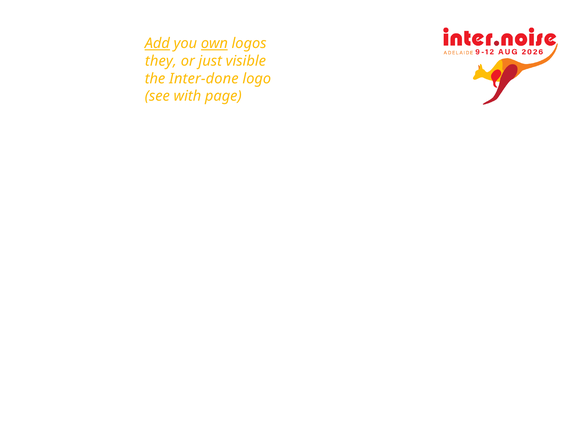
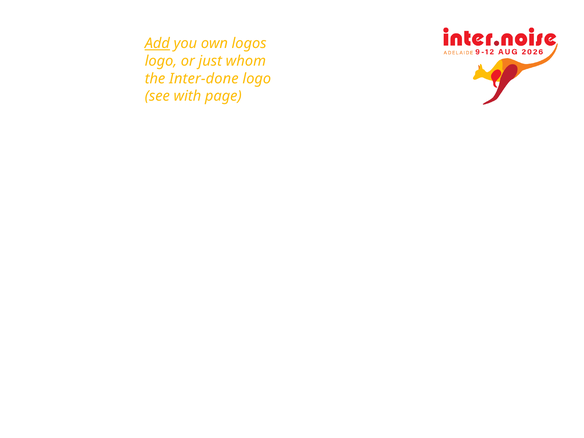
own underline: present -> none (214, 43)
they: they -> logo (161, 61)
visible: visible -> whom (246, 61)
